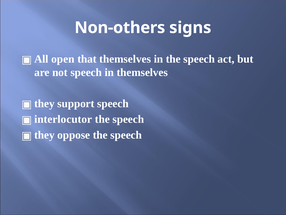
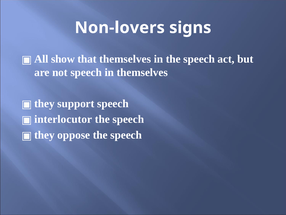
Non-others: Non-others -> Non-lovers (120, 28)
open: open -> show (63, 59)
